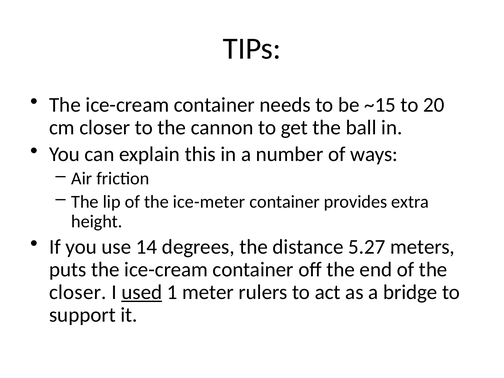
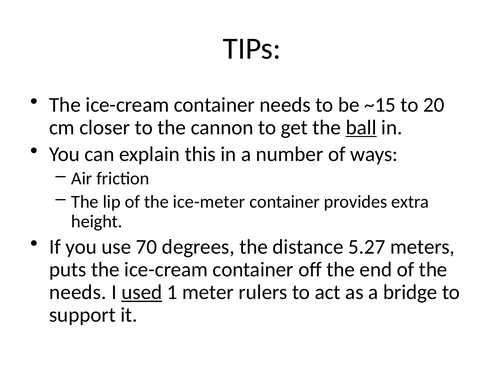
ball underline: none -> present (361, 127)
14: 14 -> 70 (147, 247)
closer: closer -> needs (78, 292)
